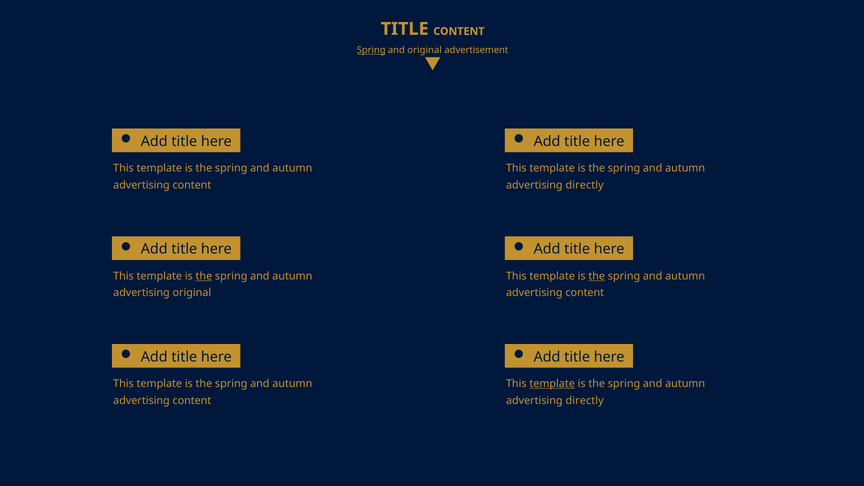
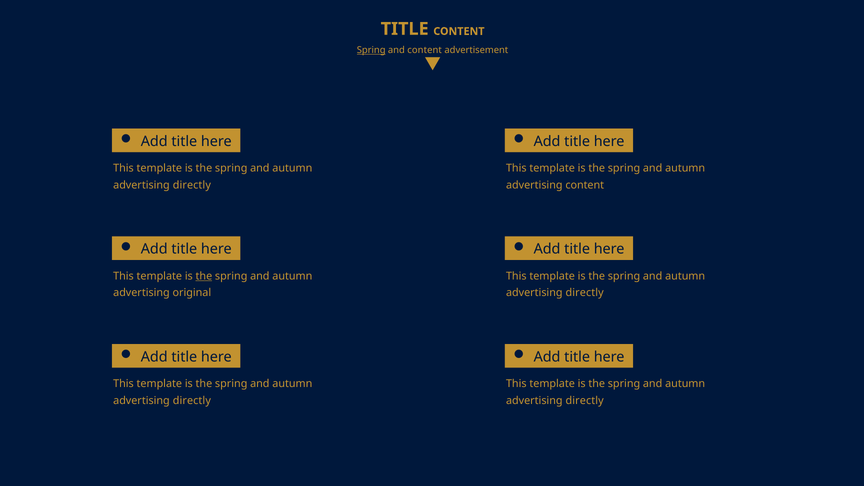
and original: original -> content (425, 50)
content: content -> directly (192, 185)
directly: directly -> content (585, 185)
the underline: present -> none (597, 276)
content: content -> directly (585, 293)
template underline: present -> none (552, 384)
content: content -> directly (192, 401)
